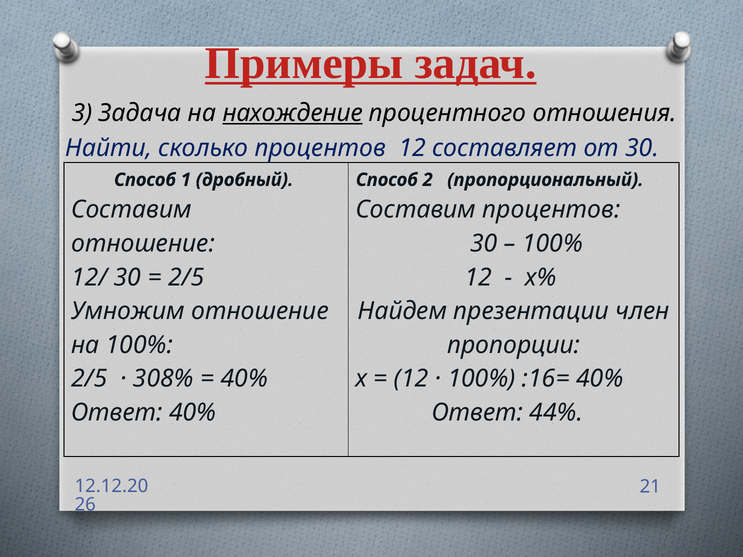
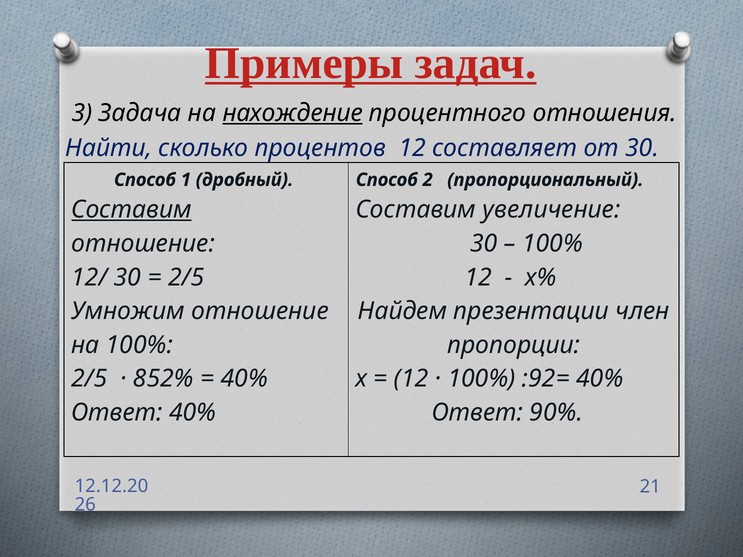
Составим underline: none -> present (131, 210)
Составим процентов: процентов -> увеличение (551, 210)
308%: 308% -> 852% (163, 379)
:16=: :16= -> :92= (546, 379)
44%: 44% -> 90% (556, 413)
